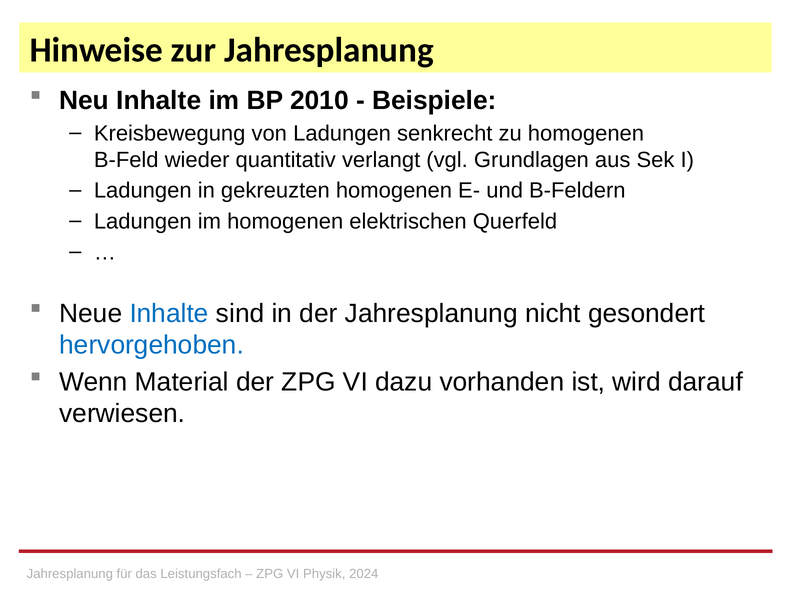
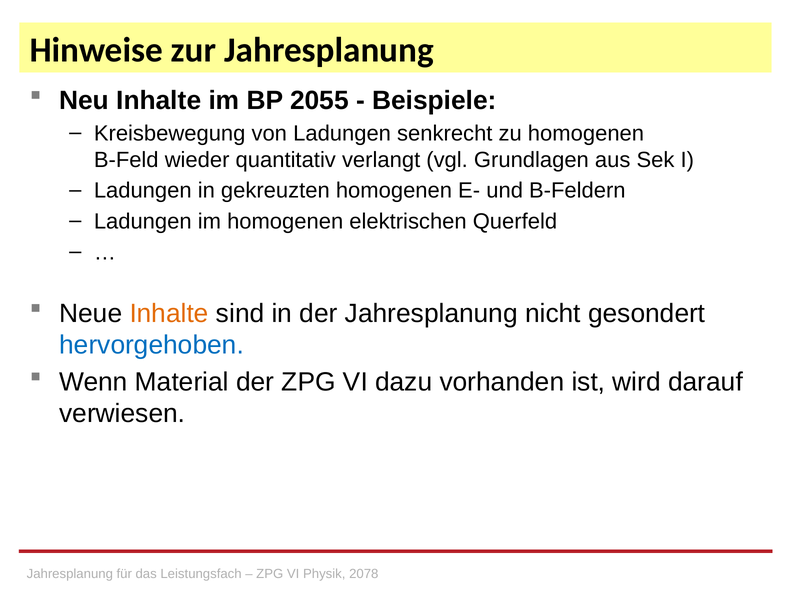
2010: 2010 -> 2055 (319, 100)
Inhalte colour: blue -> orange (169, 313)
2024: 2024 -> 2078 (364, 573)
